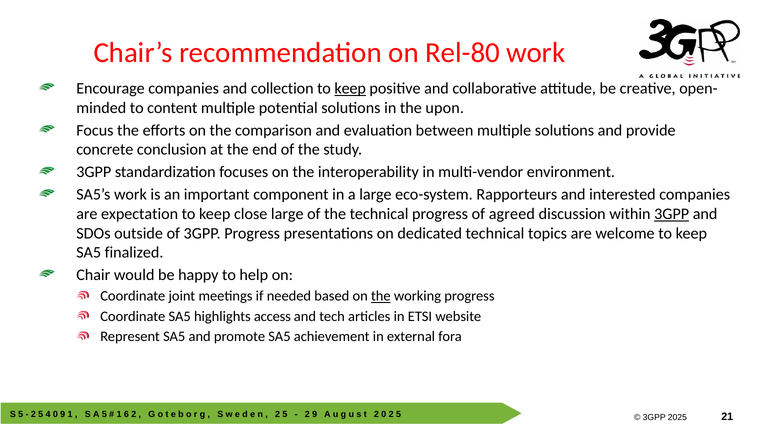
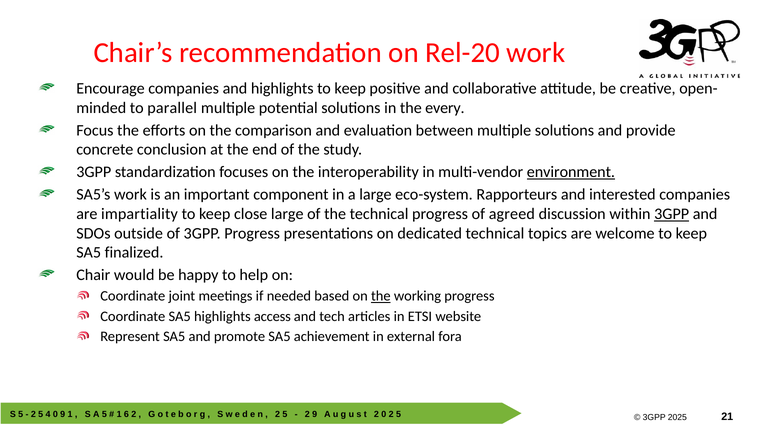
Rel-80: Rel-80 -> Rel-20 (463, 53)
and collection: collection -> highlights (282, 89)
keep underline: present -> none (350, 89)
content: content -> parallel (172, 108)
upon: upon -> every (445, 108)
environment underline: none -> present (571, 172)
expectation: expectation -> impartiality (139, 214)
